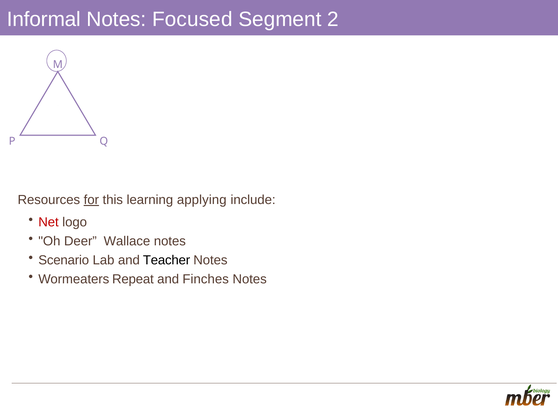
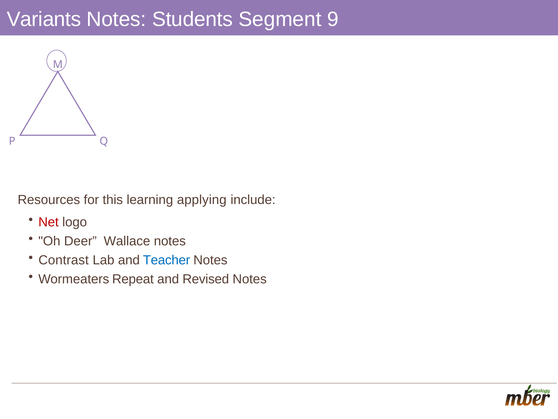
Informal: Informal -> Variants (44, 19)
Focused: Focused -> Students (192, 19)
2: 2 -> 9 (333, 19)
for underline: present -> none (91, 200)
Scenario: Scenario -> Contrast (64, 260)
Teacher colour: black -> blue (167, 260)
Finches: Finches -> Revised (206, 279)
